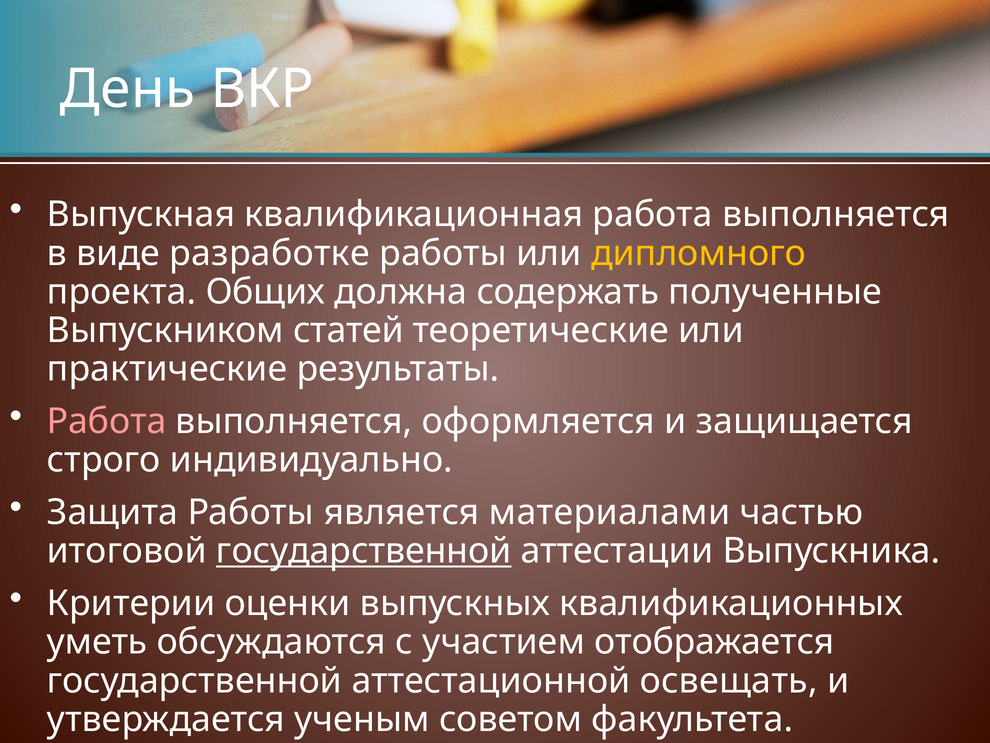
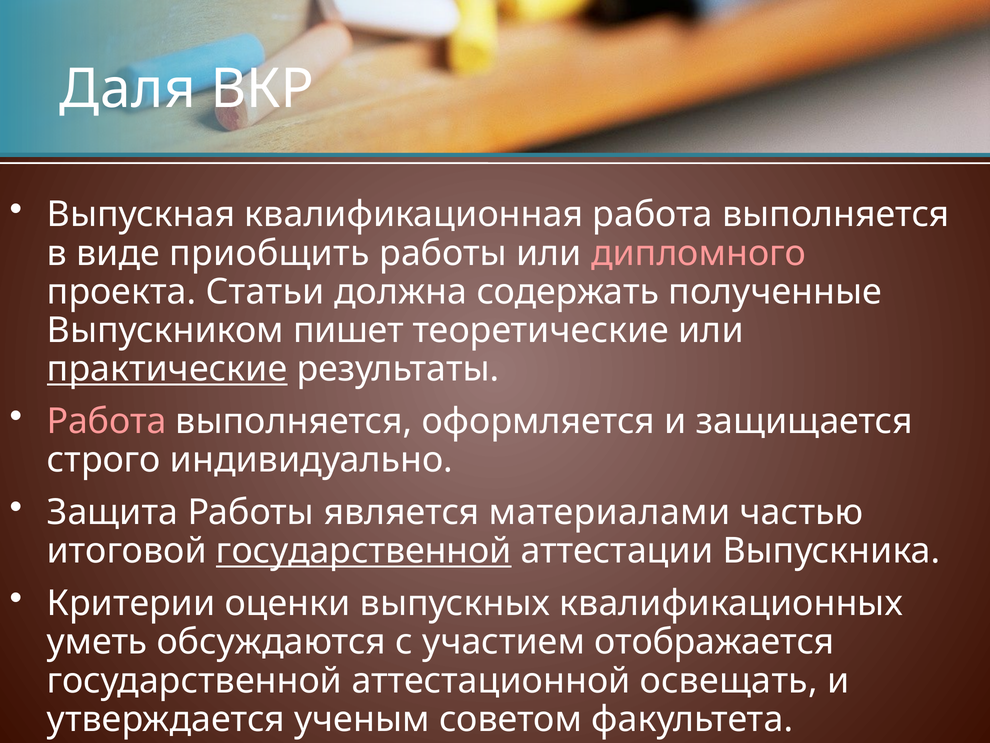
День: День -> Даля (128, 89)
разработке: разработке -> приобщить (270, 253)
дипломного colour: yellow -> pink (699, 253)
Общих: Общих -> Статьи (265, 292)
статей: статей -> пишет (348, 330)
практические underline: none -> present (167, 369)
